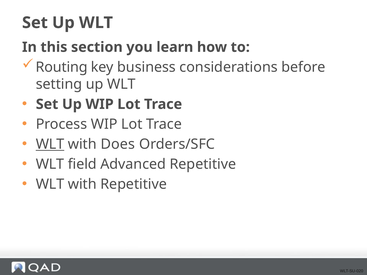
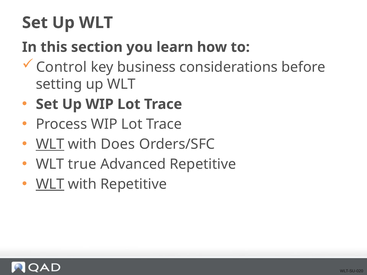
Routing: Routing -> Control (61, 67)
field: field -> true (82, 164)
WLT underline: none -> present (50, 184)
